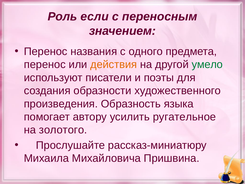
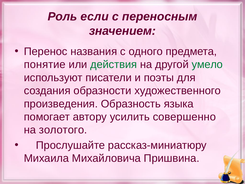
перенос: перенос -> понятие (45, 64)
действия colour: orange -> green (114, 64)
ругательное: ругательное -> совершенно (184, 117)
